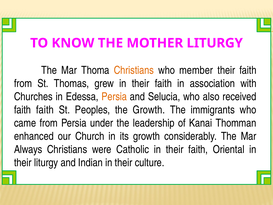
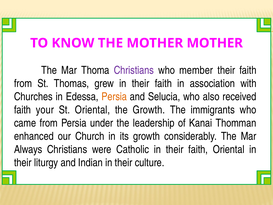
MOTHER LITURGY: LITURGY -> MOTHER (215, 43)
Christians colour: orange -> purple (134, 70)
faith faith: faith -> your (45, 110)
St Peoples: Peoples -> Oriental (92, 110)
